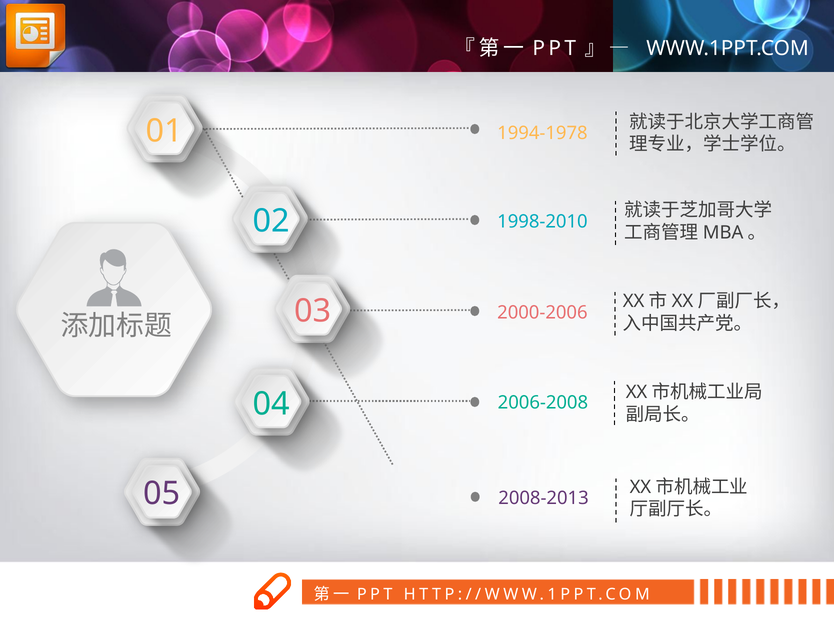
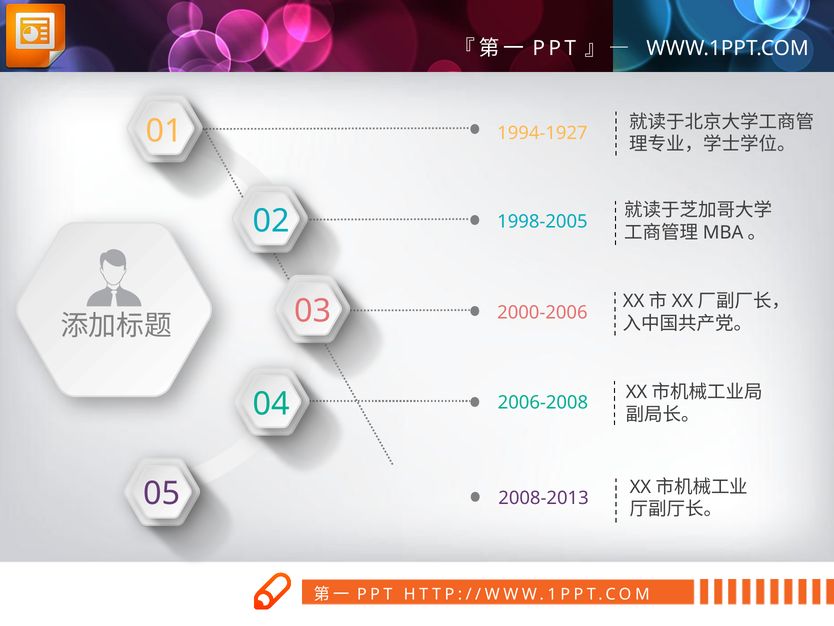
1994-1978: 1994-1978 -> 1994-1927 (542, 133)
1998-2010: 1998-2010 -> 1998-2005 (542, 221)
